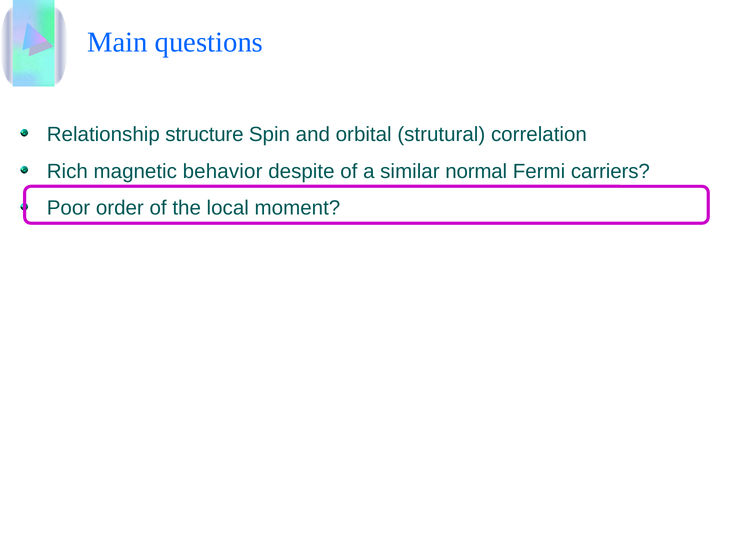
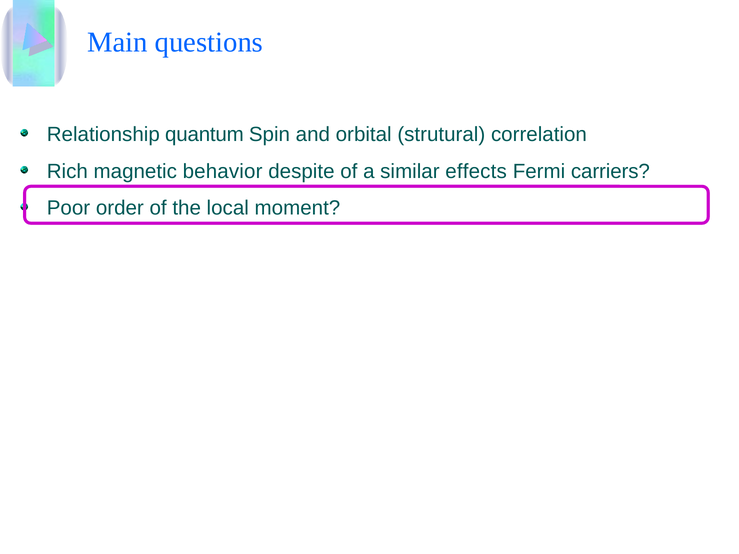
structure: structure -> quantum (204, 134)
normal: normal -> effects (476, 171)
